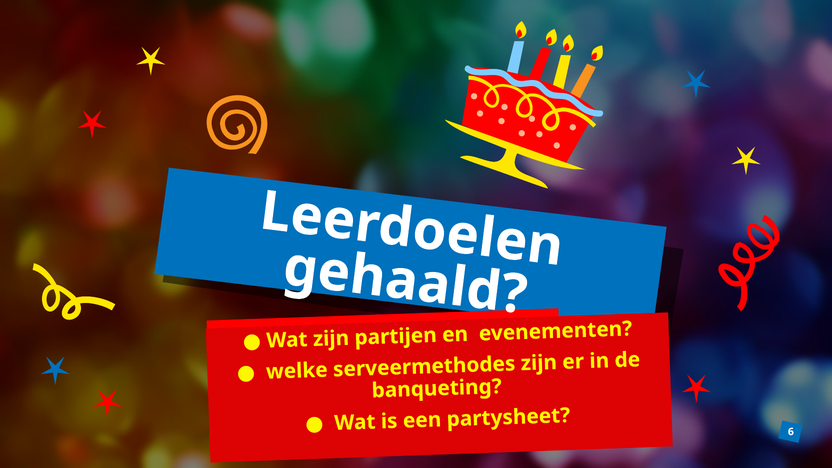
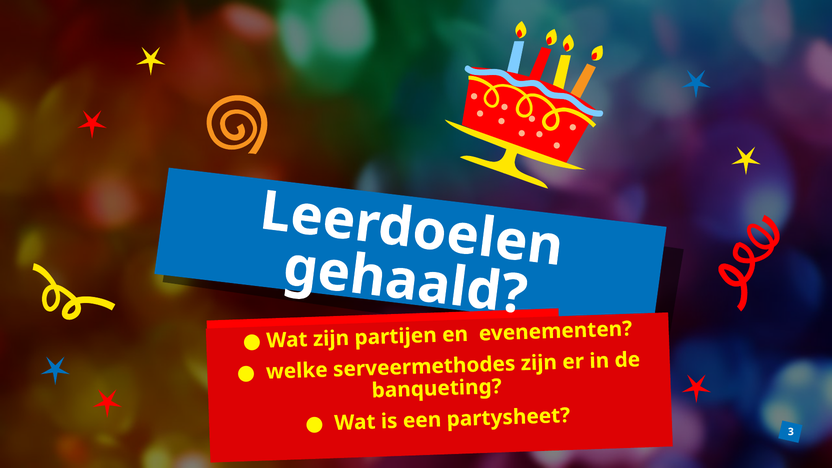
6: 6 -> 3 (791, 432)
